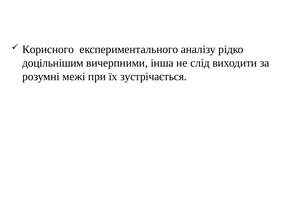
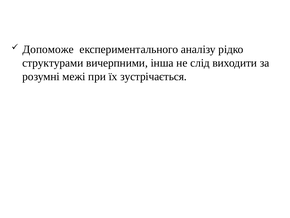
Корисного: Корисного -> Допоможе (48, 49)
доцільнішим: доцільнішим -> структурами (53, 63)
